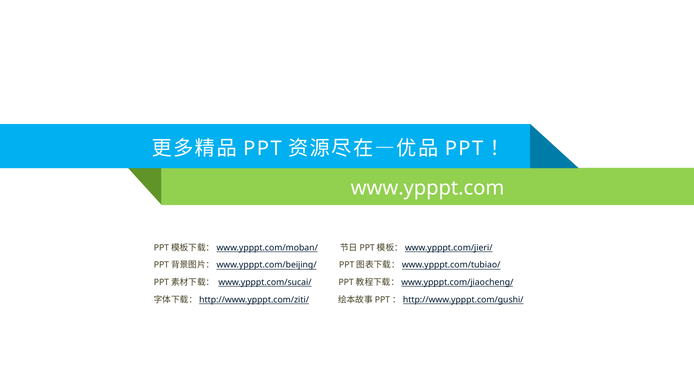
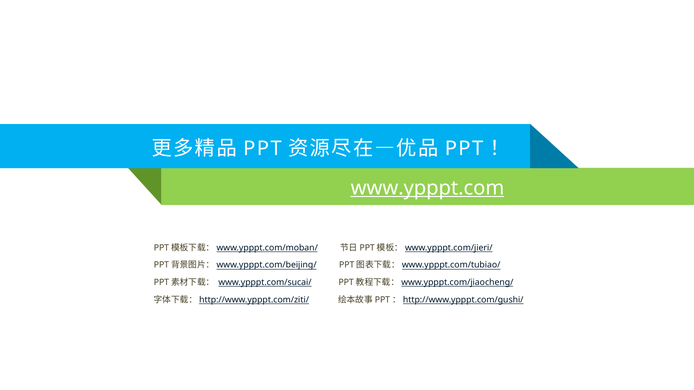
www.ypppt.com underline: none -> present (428, 188)
